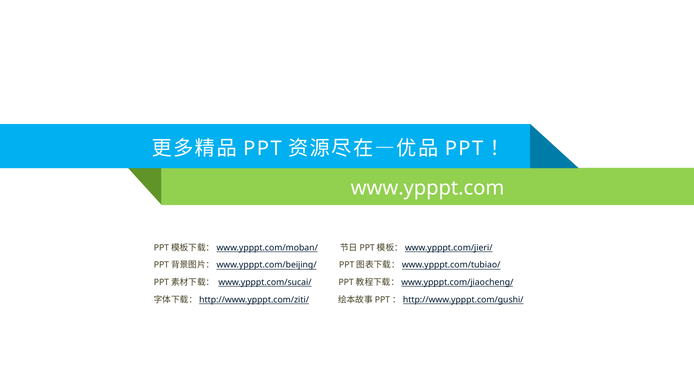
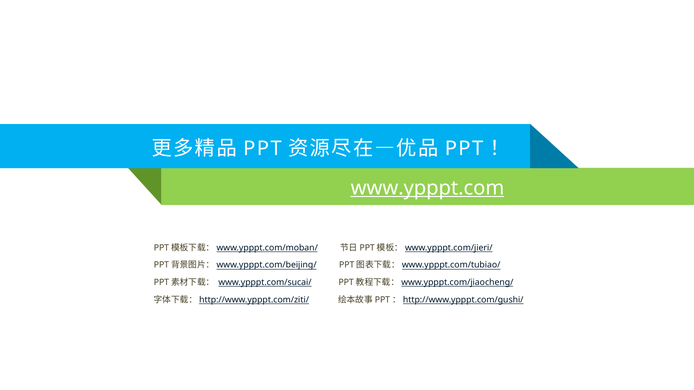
www.ypppt.com underline: none -> present (428, 188)
